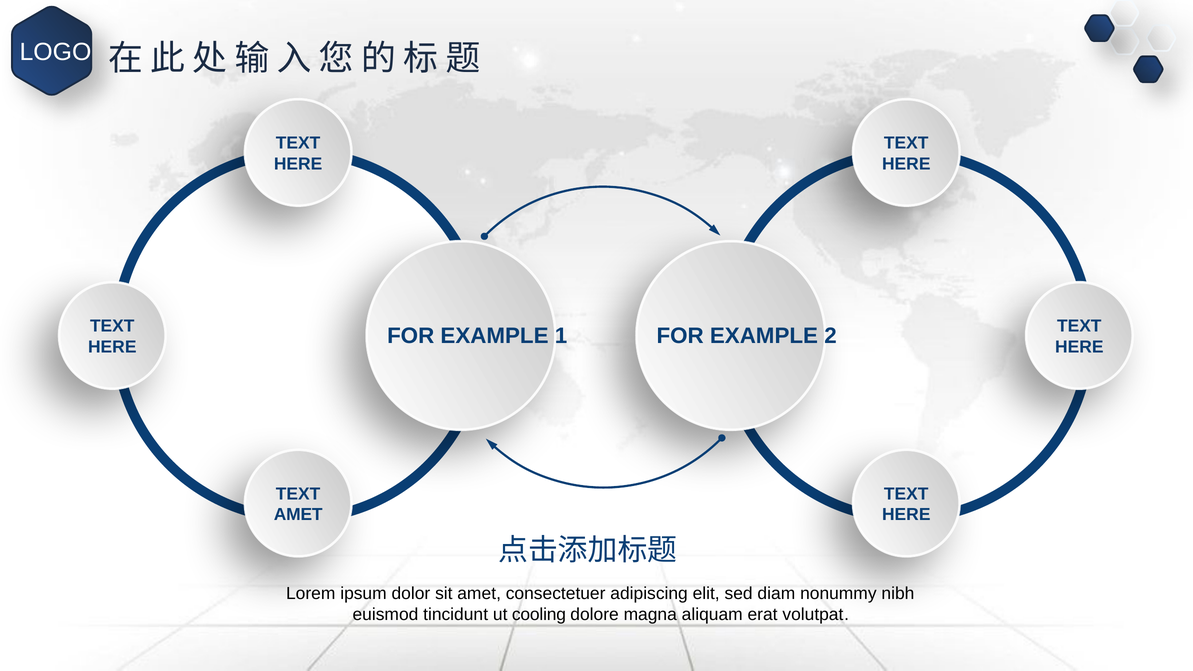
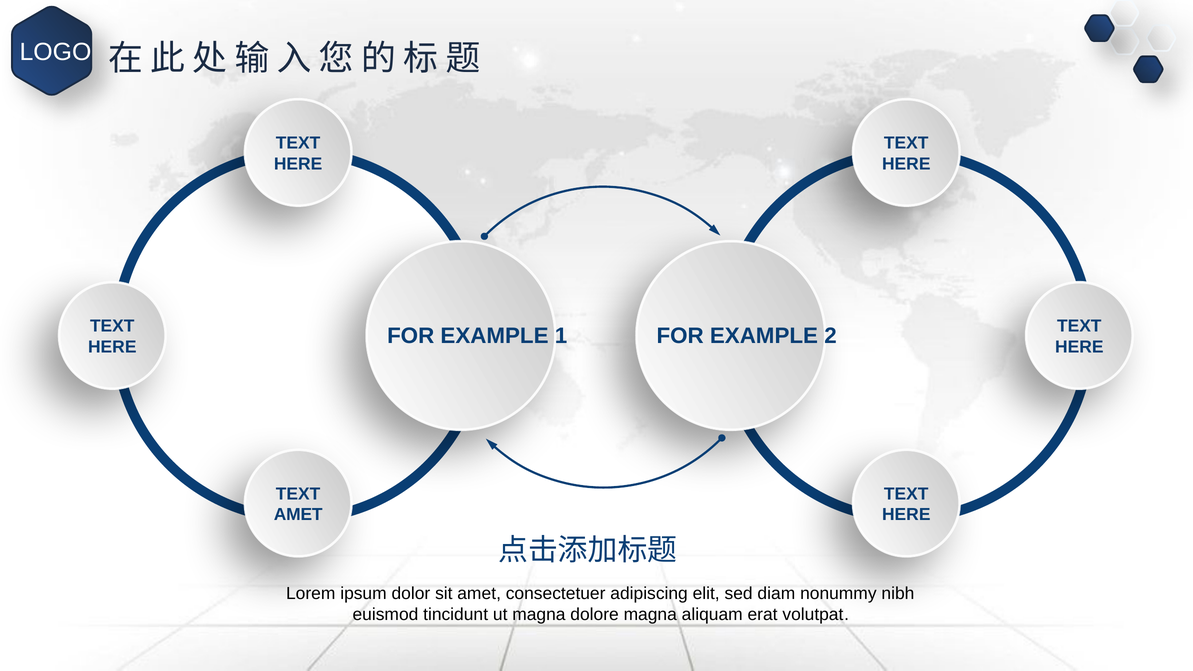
ut cooling: cooling -> magna (539, 615)
